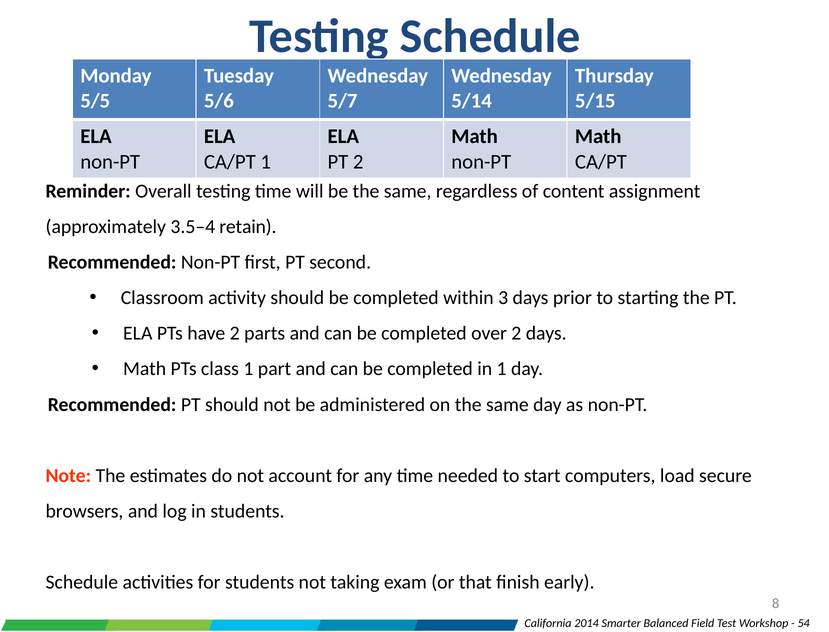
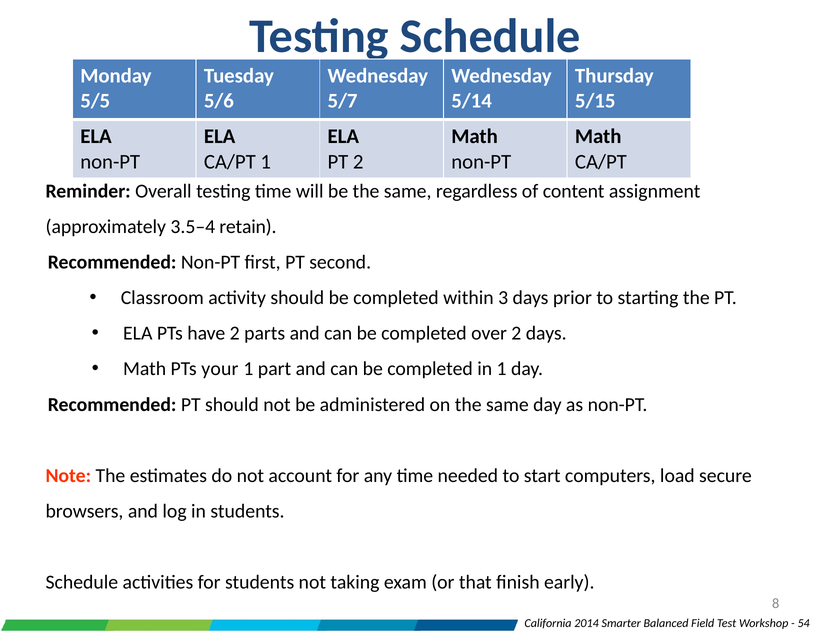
class: class -> your (220, 369)
